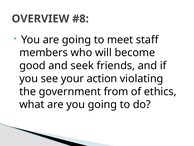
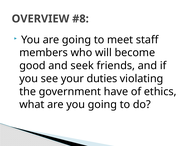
action: action -> duties (102, 78)
from: from -> have (116, 91)
